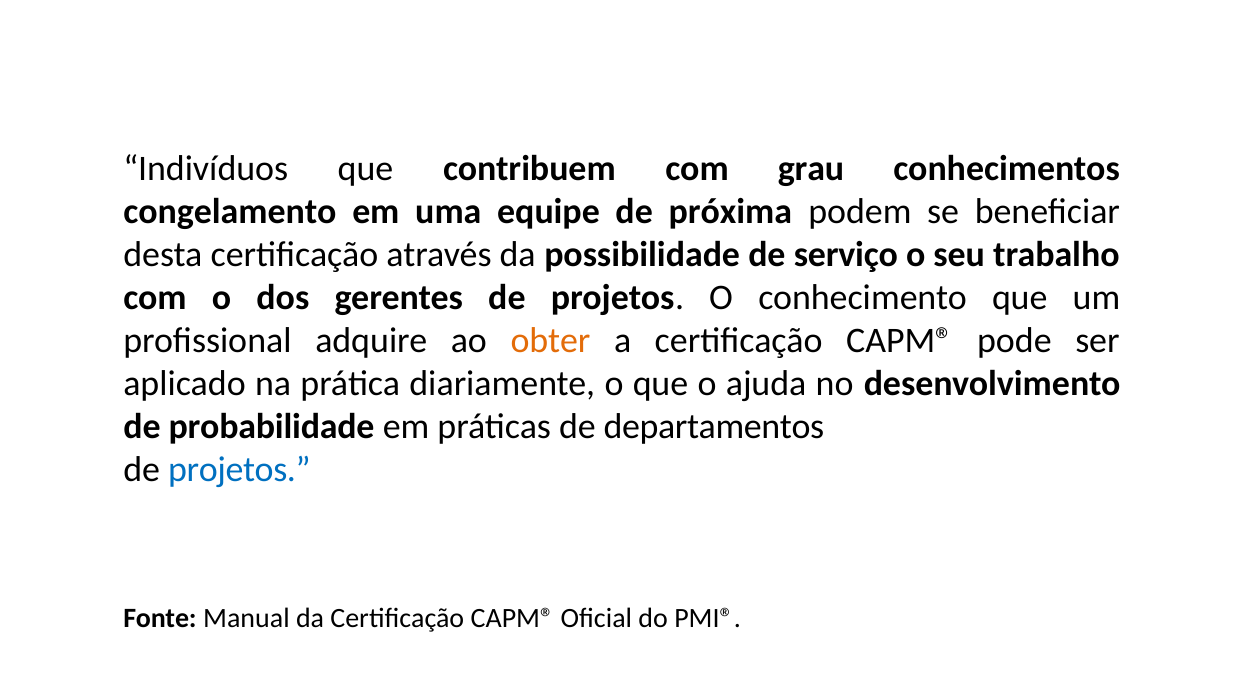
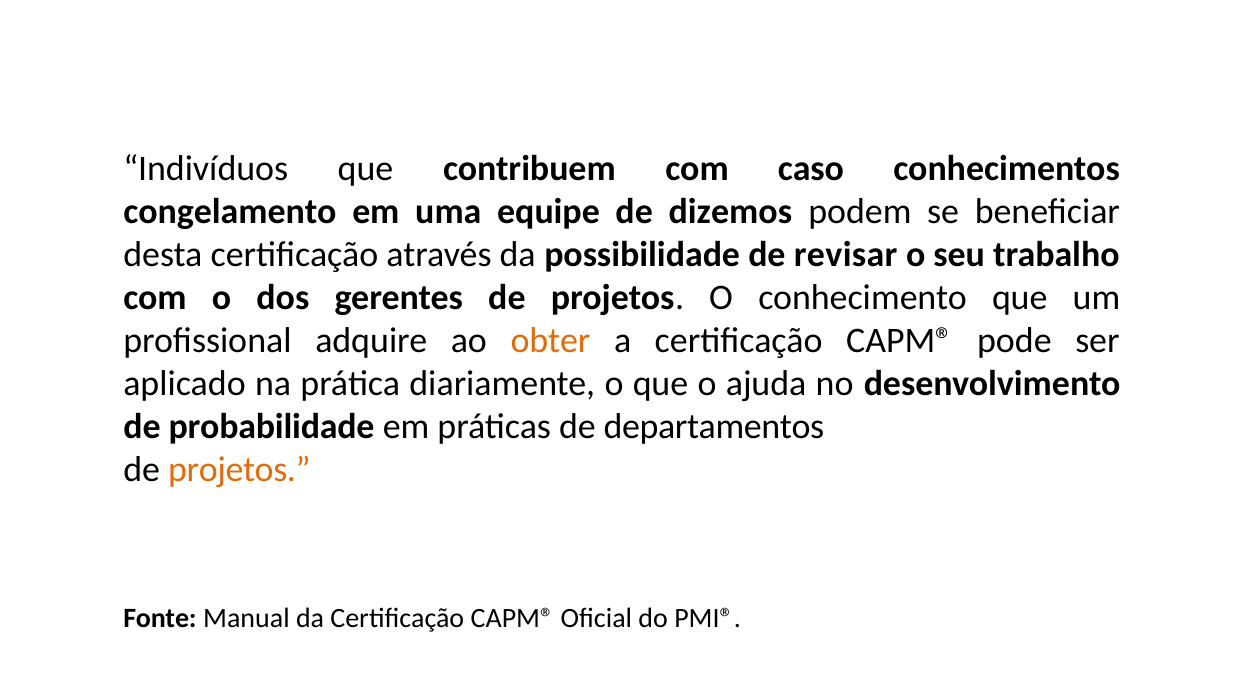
grau: grau -> caso (811, 169)
próxima: próxima -> dizemos (730, 212)
serviço: serviço -> revisar (846, 255)
projetos colour: blue -> orange (239, 470)
